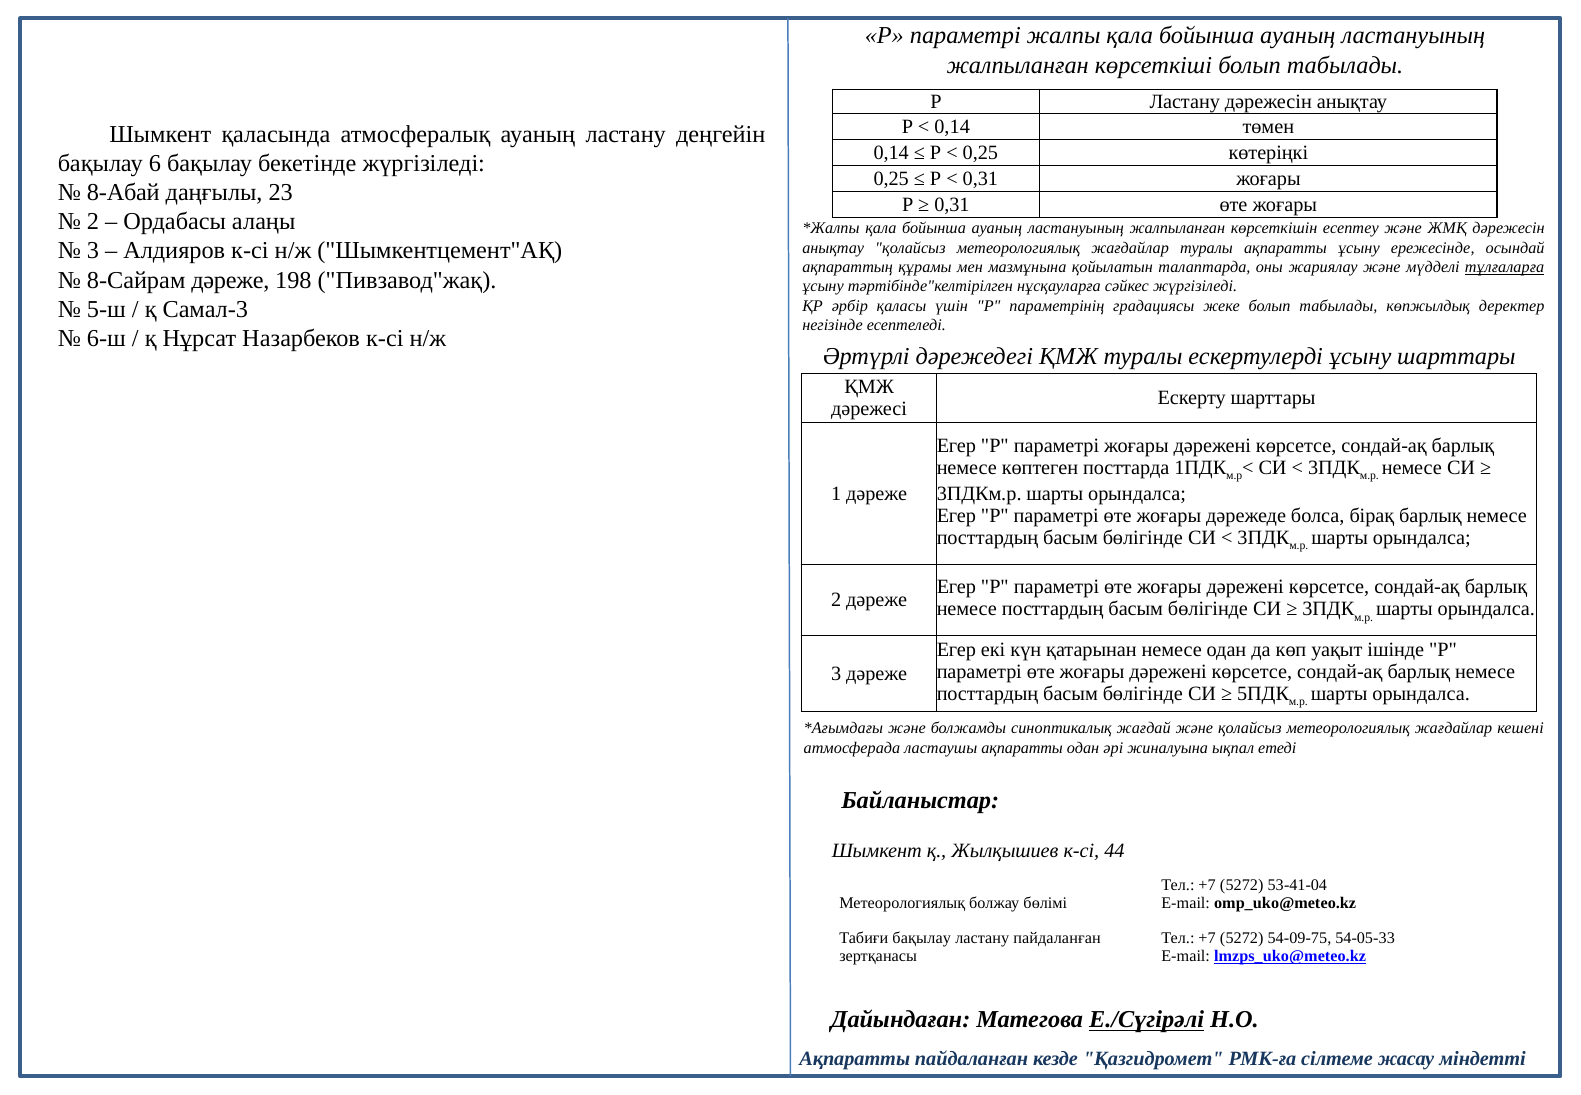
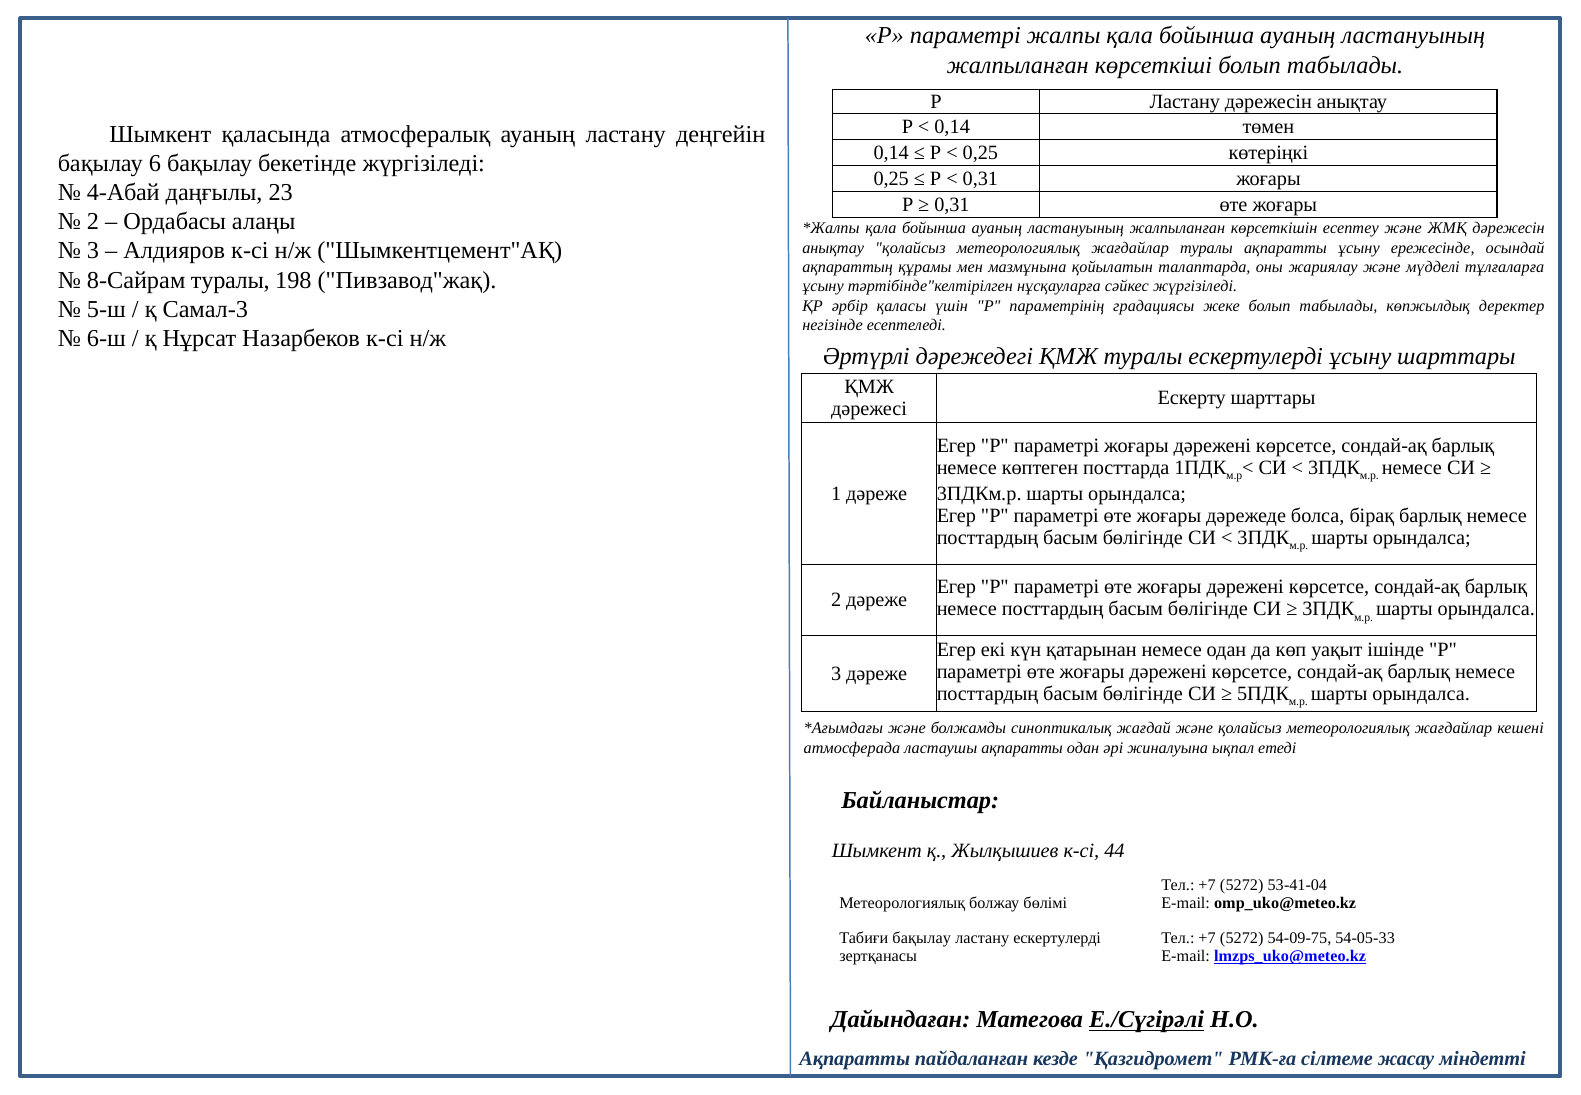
8-Абай: 8-Абай -> 4-Абай (123, 192)
тұлғаларға underline: present -> none (1505, 267)
8-Сайрам дәреже: дәреже -> туралы (230, 280)
ластану пайдаланған: пайдаланған -> ескертулерді (1057, 938)
